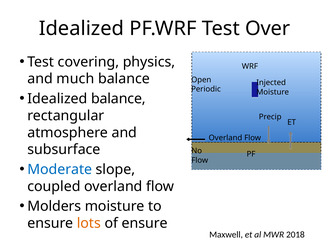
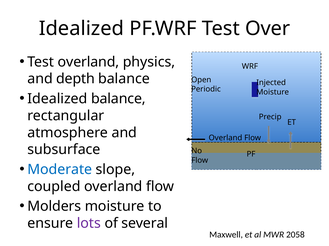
Test covering: covering -> overland (88, 62)
much: much -> depth (75, 79)
lots colour: orange -> purple (89, 224)
of ensure: ensure -> several (145, 224)
2018: 2018 -> 2058 (295, 235)
